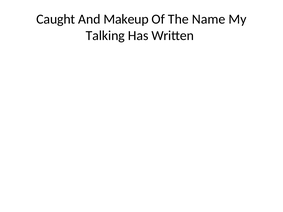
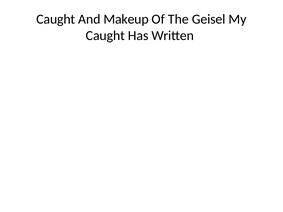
Name: Name -> Geisel (209, 19)
Talking: Talking -> Caught (105, 36)
